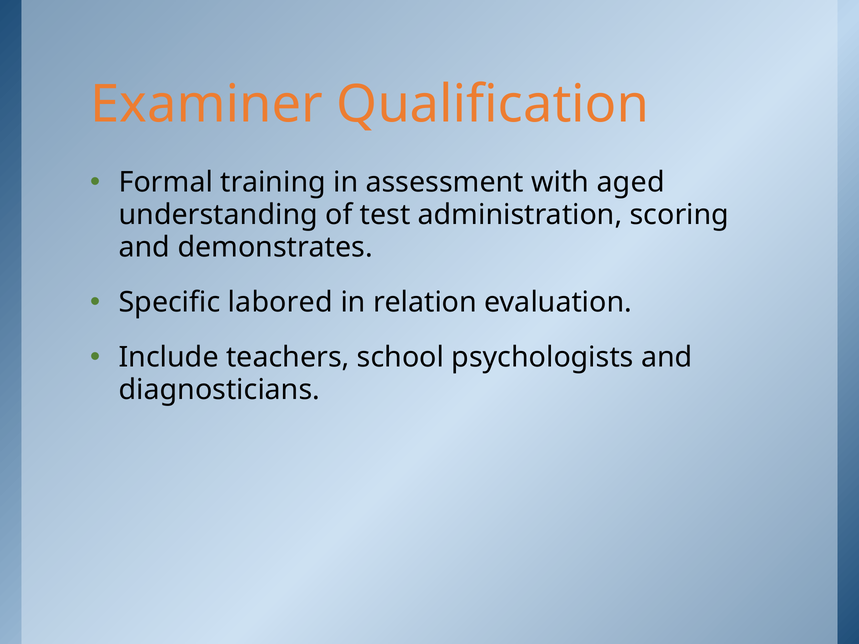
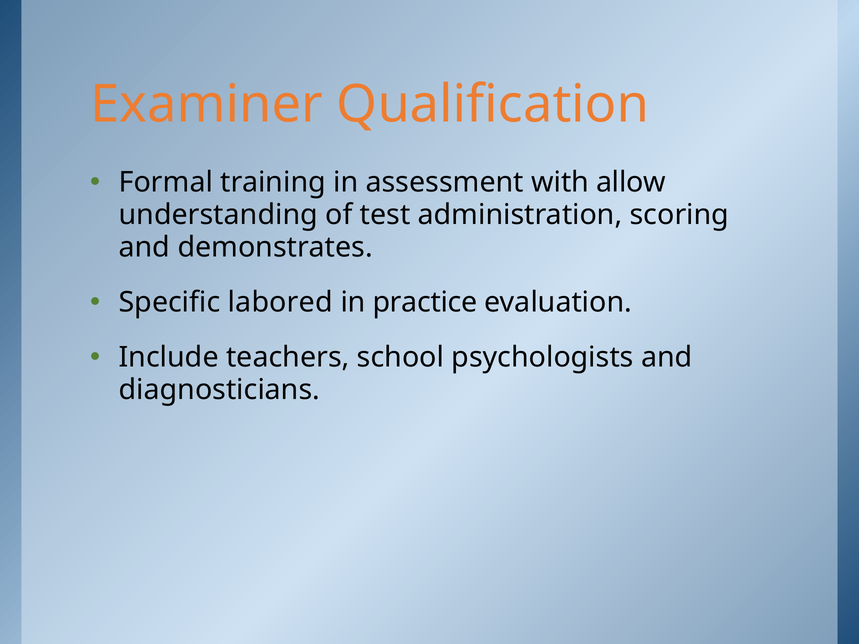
aged: aged -> allow (631, 182)
relation: relation -> practice (425, 302)
